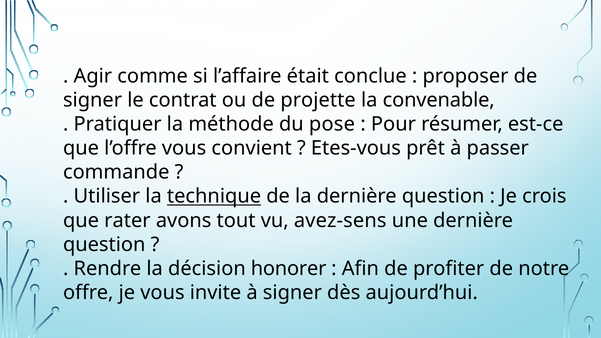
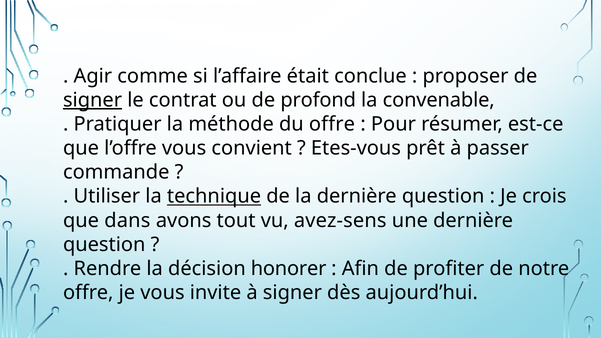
signer underline: none -> present (93, 100)
projette: projette -> profond (318, 100)
du pose: pose -> offre (332, 124)
rater: rater -> dans (127, 220)
